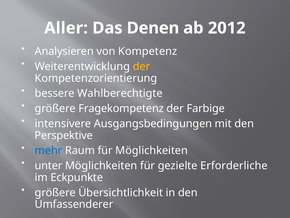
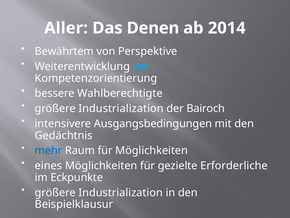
2012: 2012 -> 2014 (227, 28)
Analysieren: Analysieren -> Bewährtem (64, 51)
Kompetenz: Kompetenz -> Perspektive (148, 51)
der colour: yellow -> light blue (141, 66)
Fragekompetenz: Fragekompetenz -> Industrialization (121, 108)
Farbige: Farbige -> Bairoch (206, 108)
Perspektive: Perspektive -> Gedächtnis (64, 135)
unter: unter -> eines (48, 165)
Übersichtlichkeit: Übersichtlichkeit -> Industrialization (121, 192)
Umfassenderer: Umfassenderer -> Beispielklausur (74, 204)
